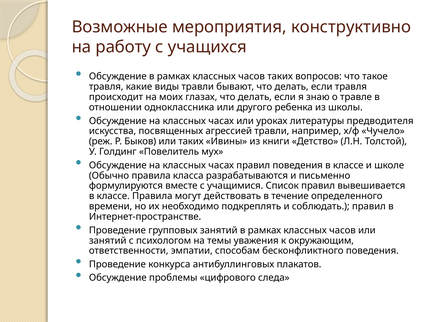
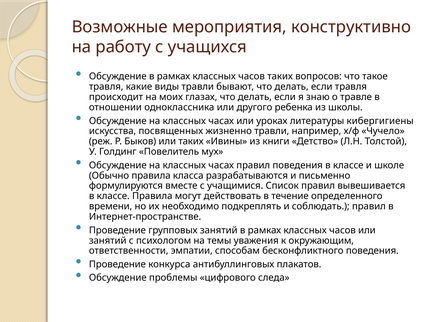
предводителя: предводителя -> кибергигиены (380, 121)
агрессией: агрессией -> жизненно (229, 131)
